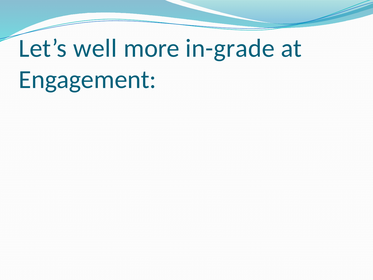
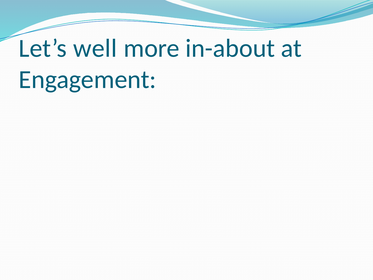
in-grade: in-grade -> in-about (230, 48)
